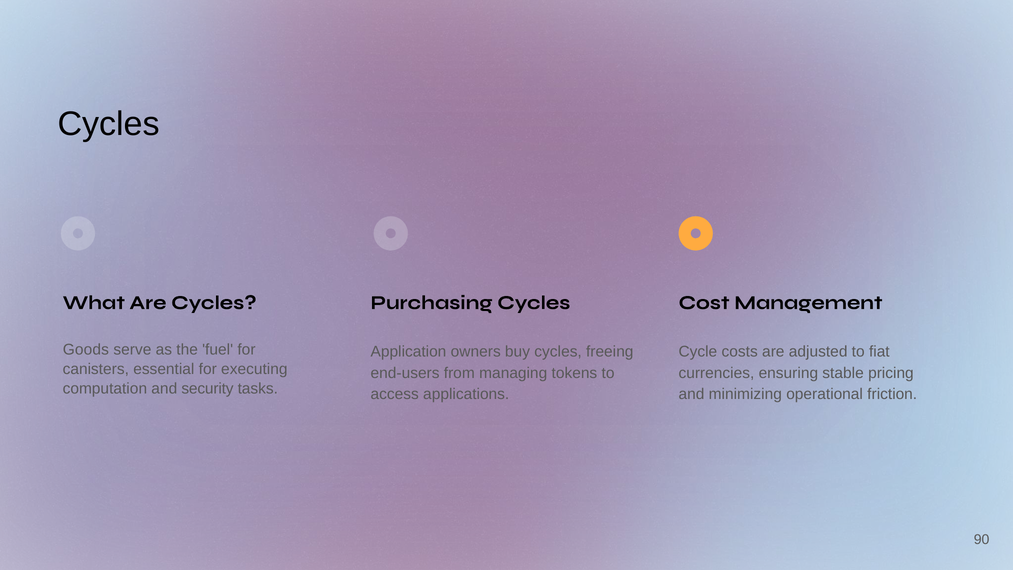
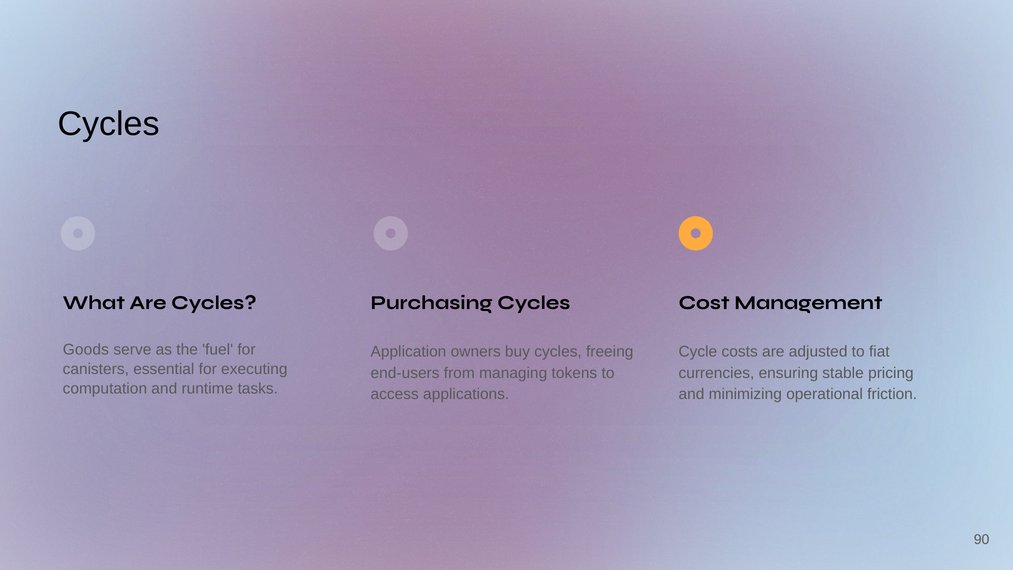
security: security -> runtime (207, 389)
